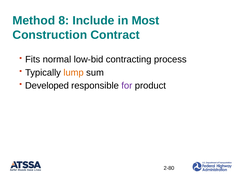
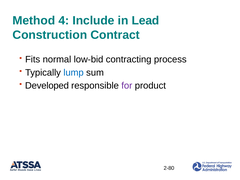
8: 8 -> 4 (64, 21)
Most: Most -> Lead (145, 21)
lump colour: orange -> blue (74, 73)
